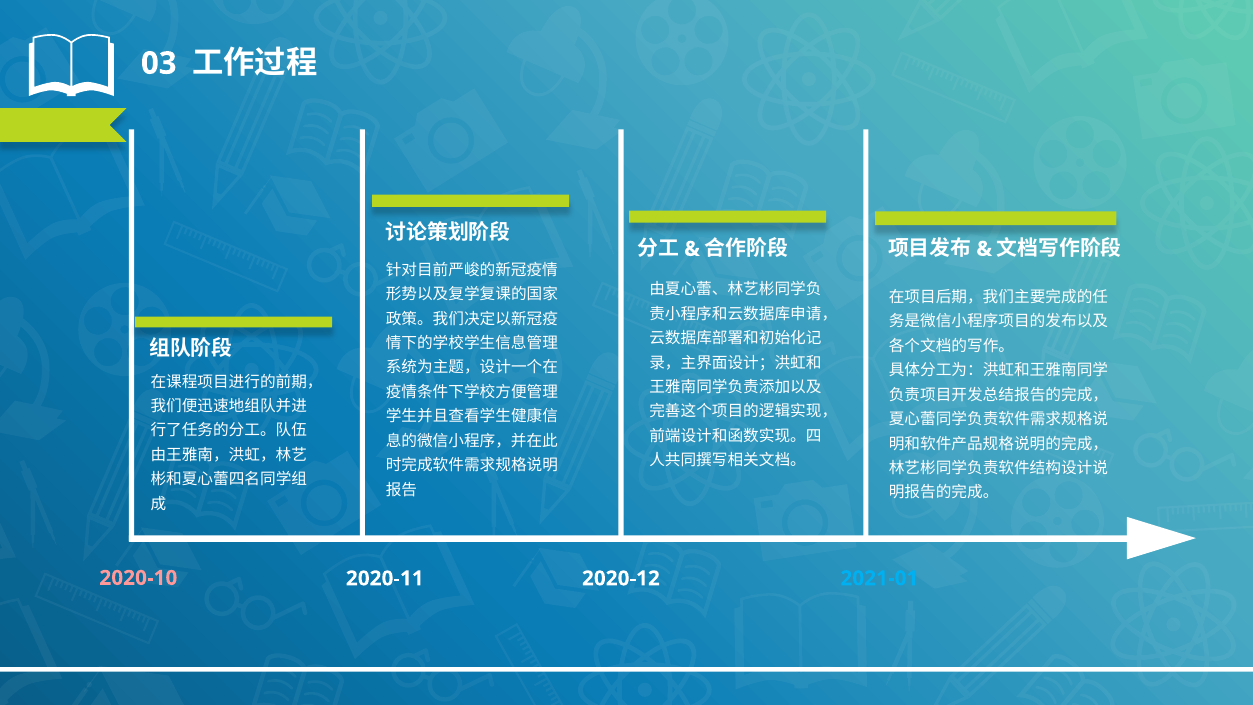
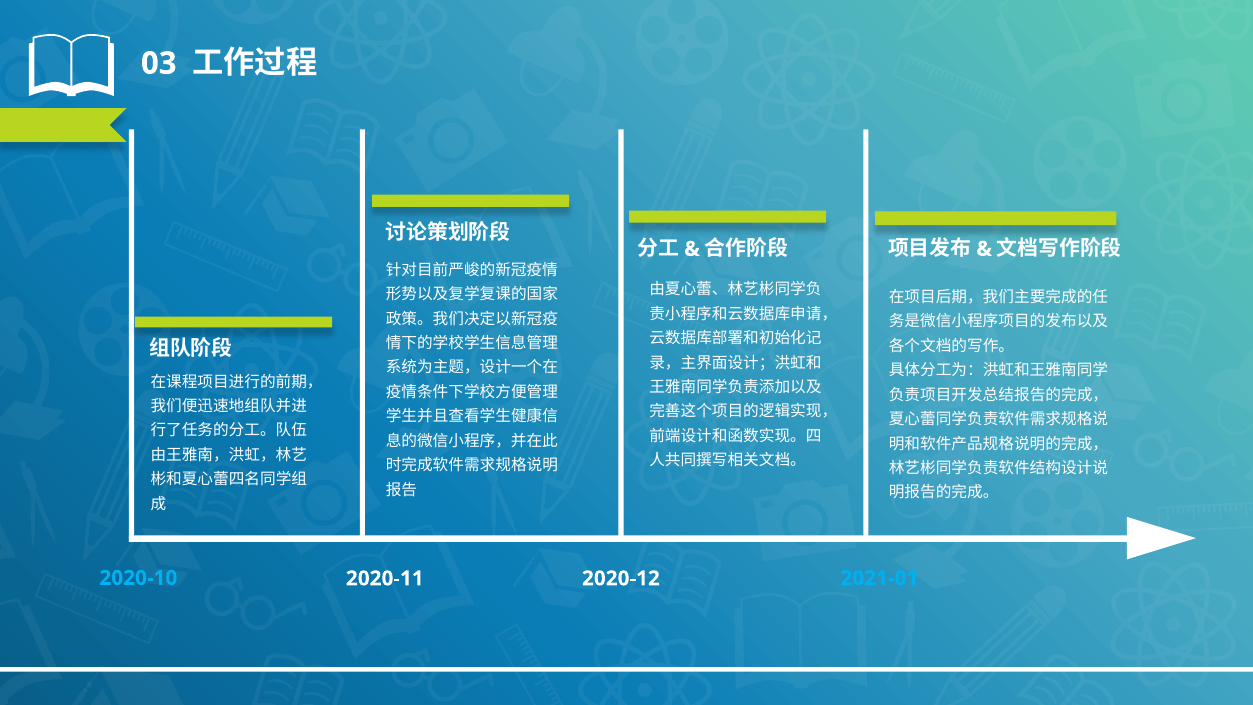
2020-10 colour: pink -> light blue (138, 578)
